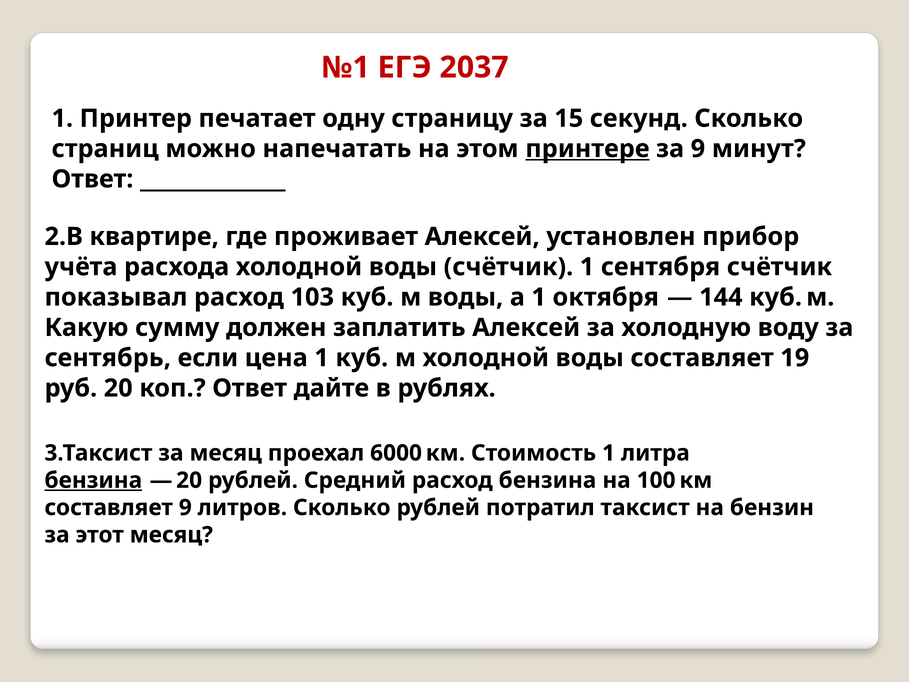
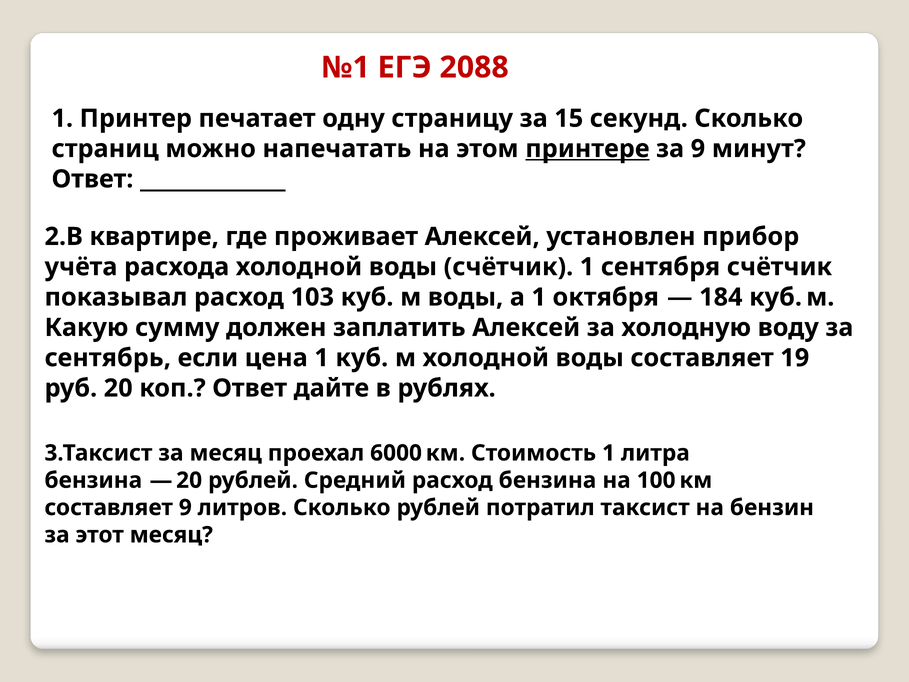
2037: 2037 -> 2088 (474, 67)
144: 144 -> 184 (721, 297)
бензина underline: present -> none (93, 480)
